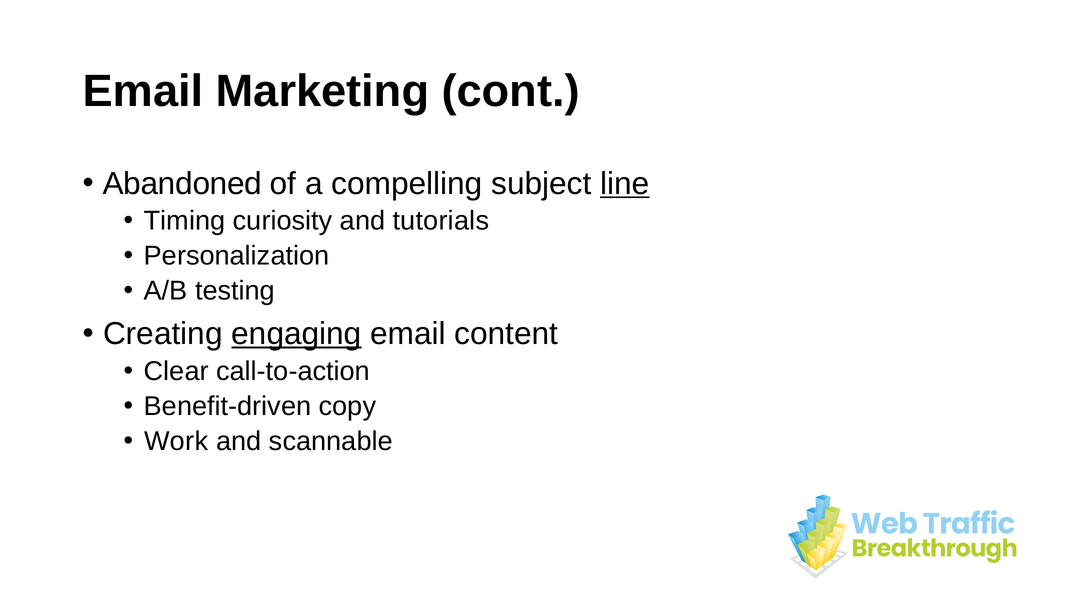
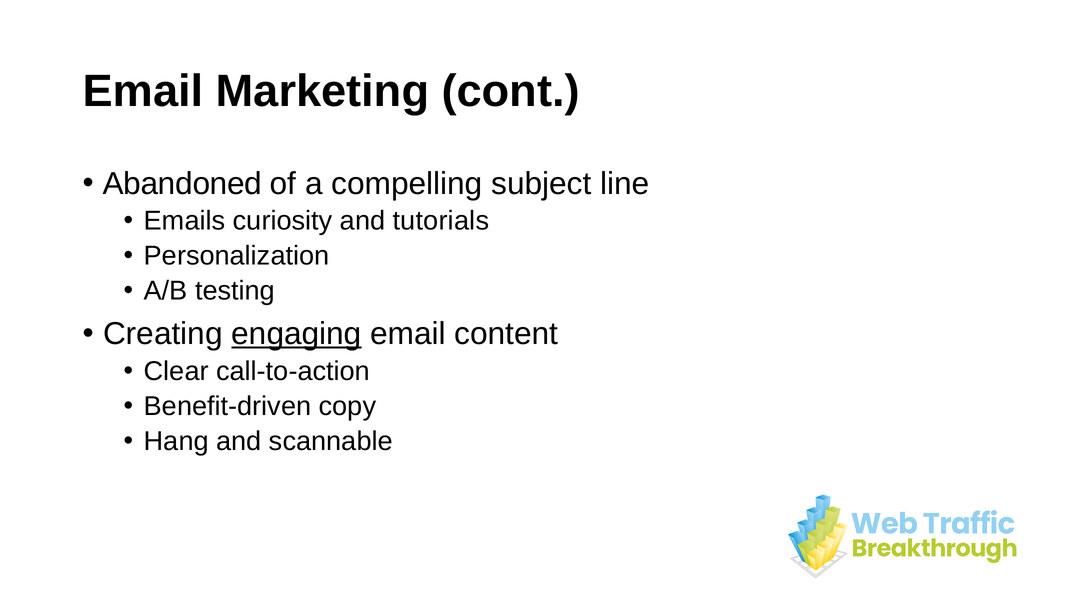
line underline: present -> none (625, 184)
Timing: Timing -> Emails (185, 221)
Work: Work -> Hang (176, 441)
